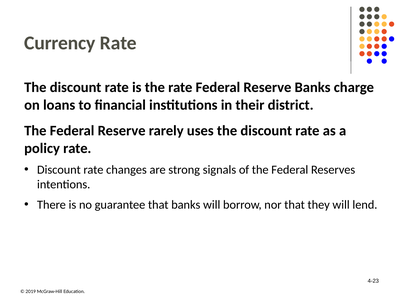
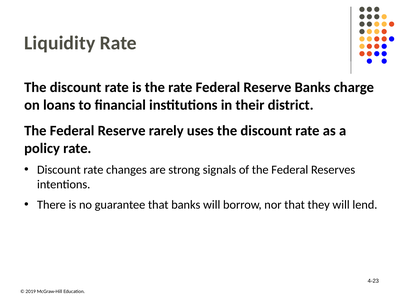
Currency: Currency -> Liquidity (60, 43)
